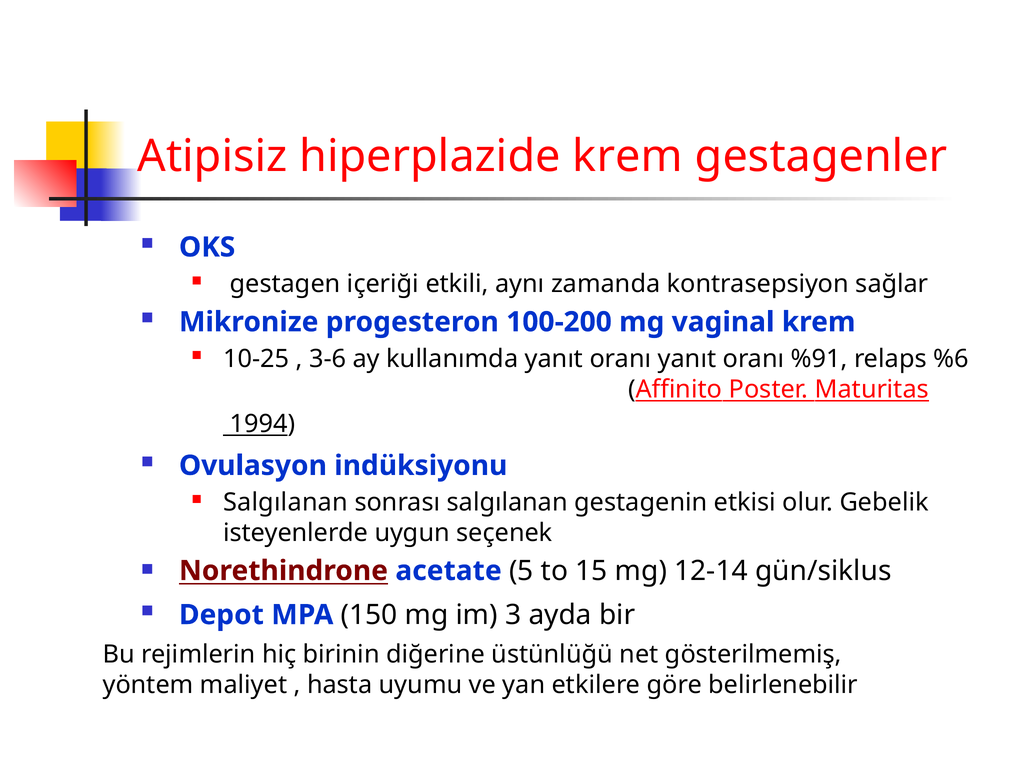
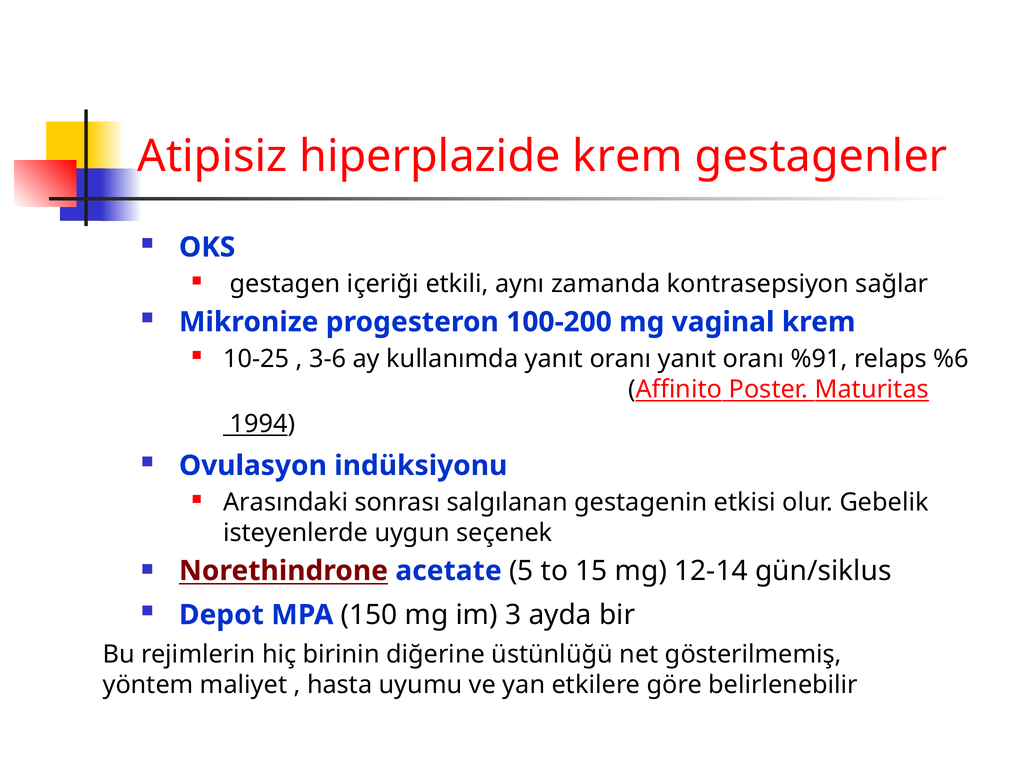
Salgılanan: Salgılanan -> Arasındaki (286, 503)
